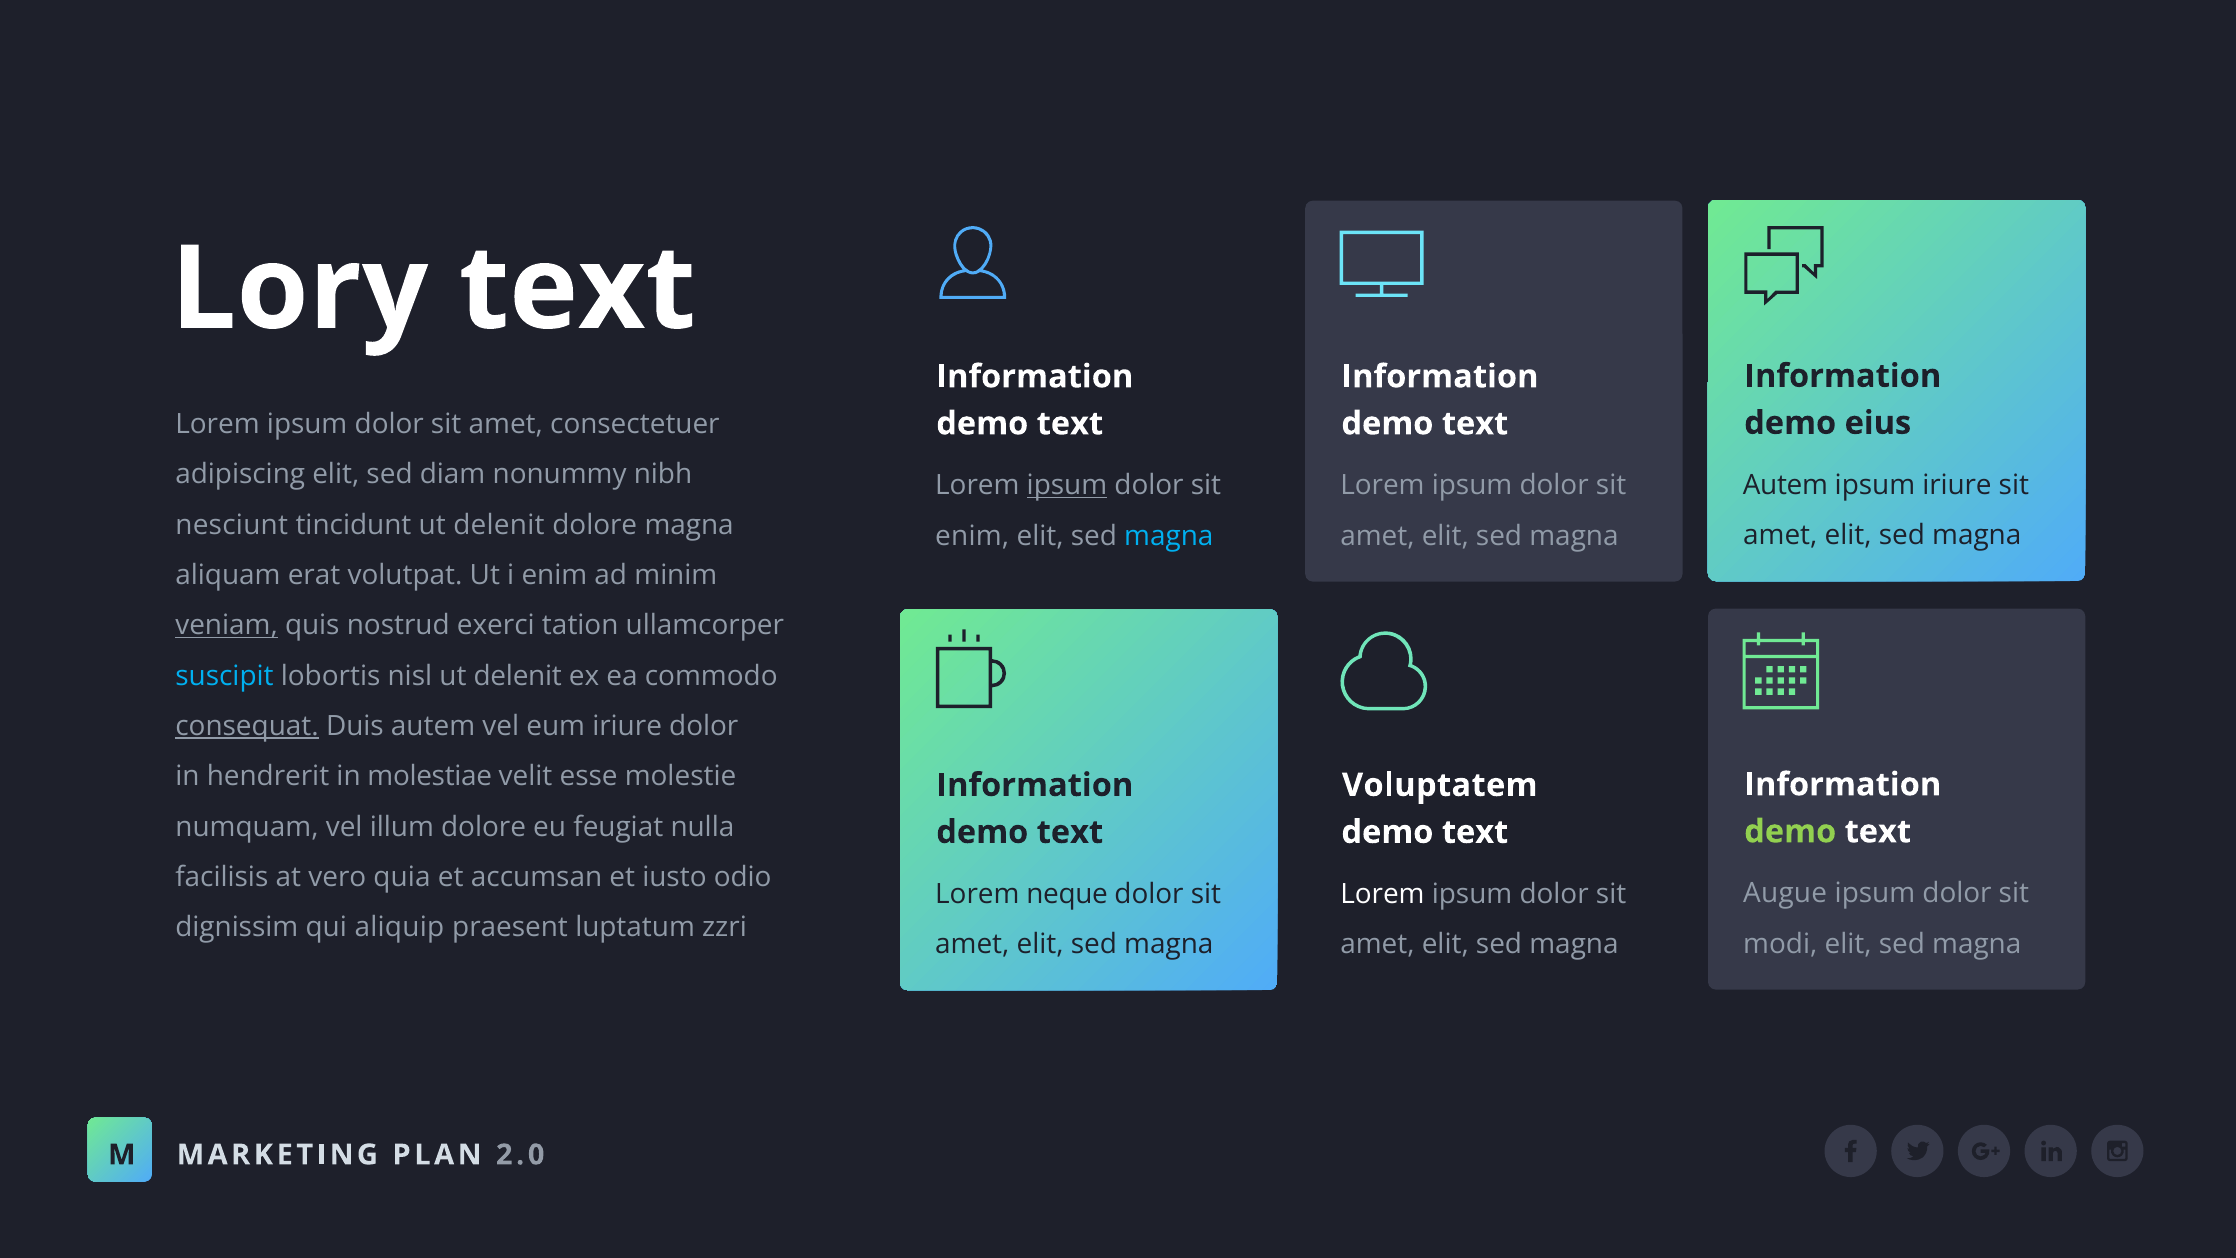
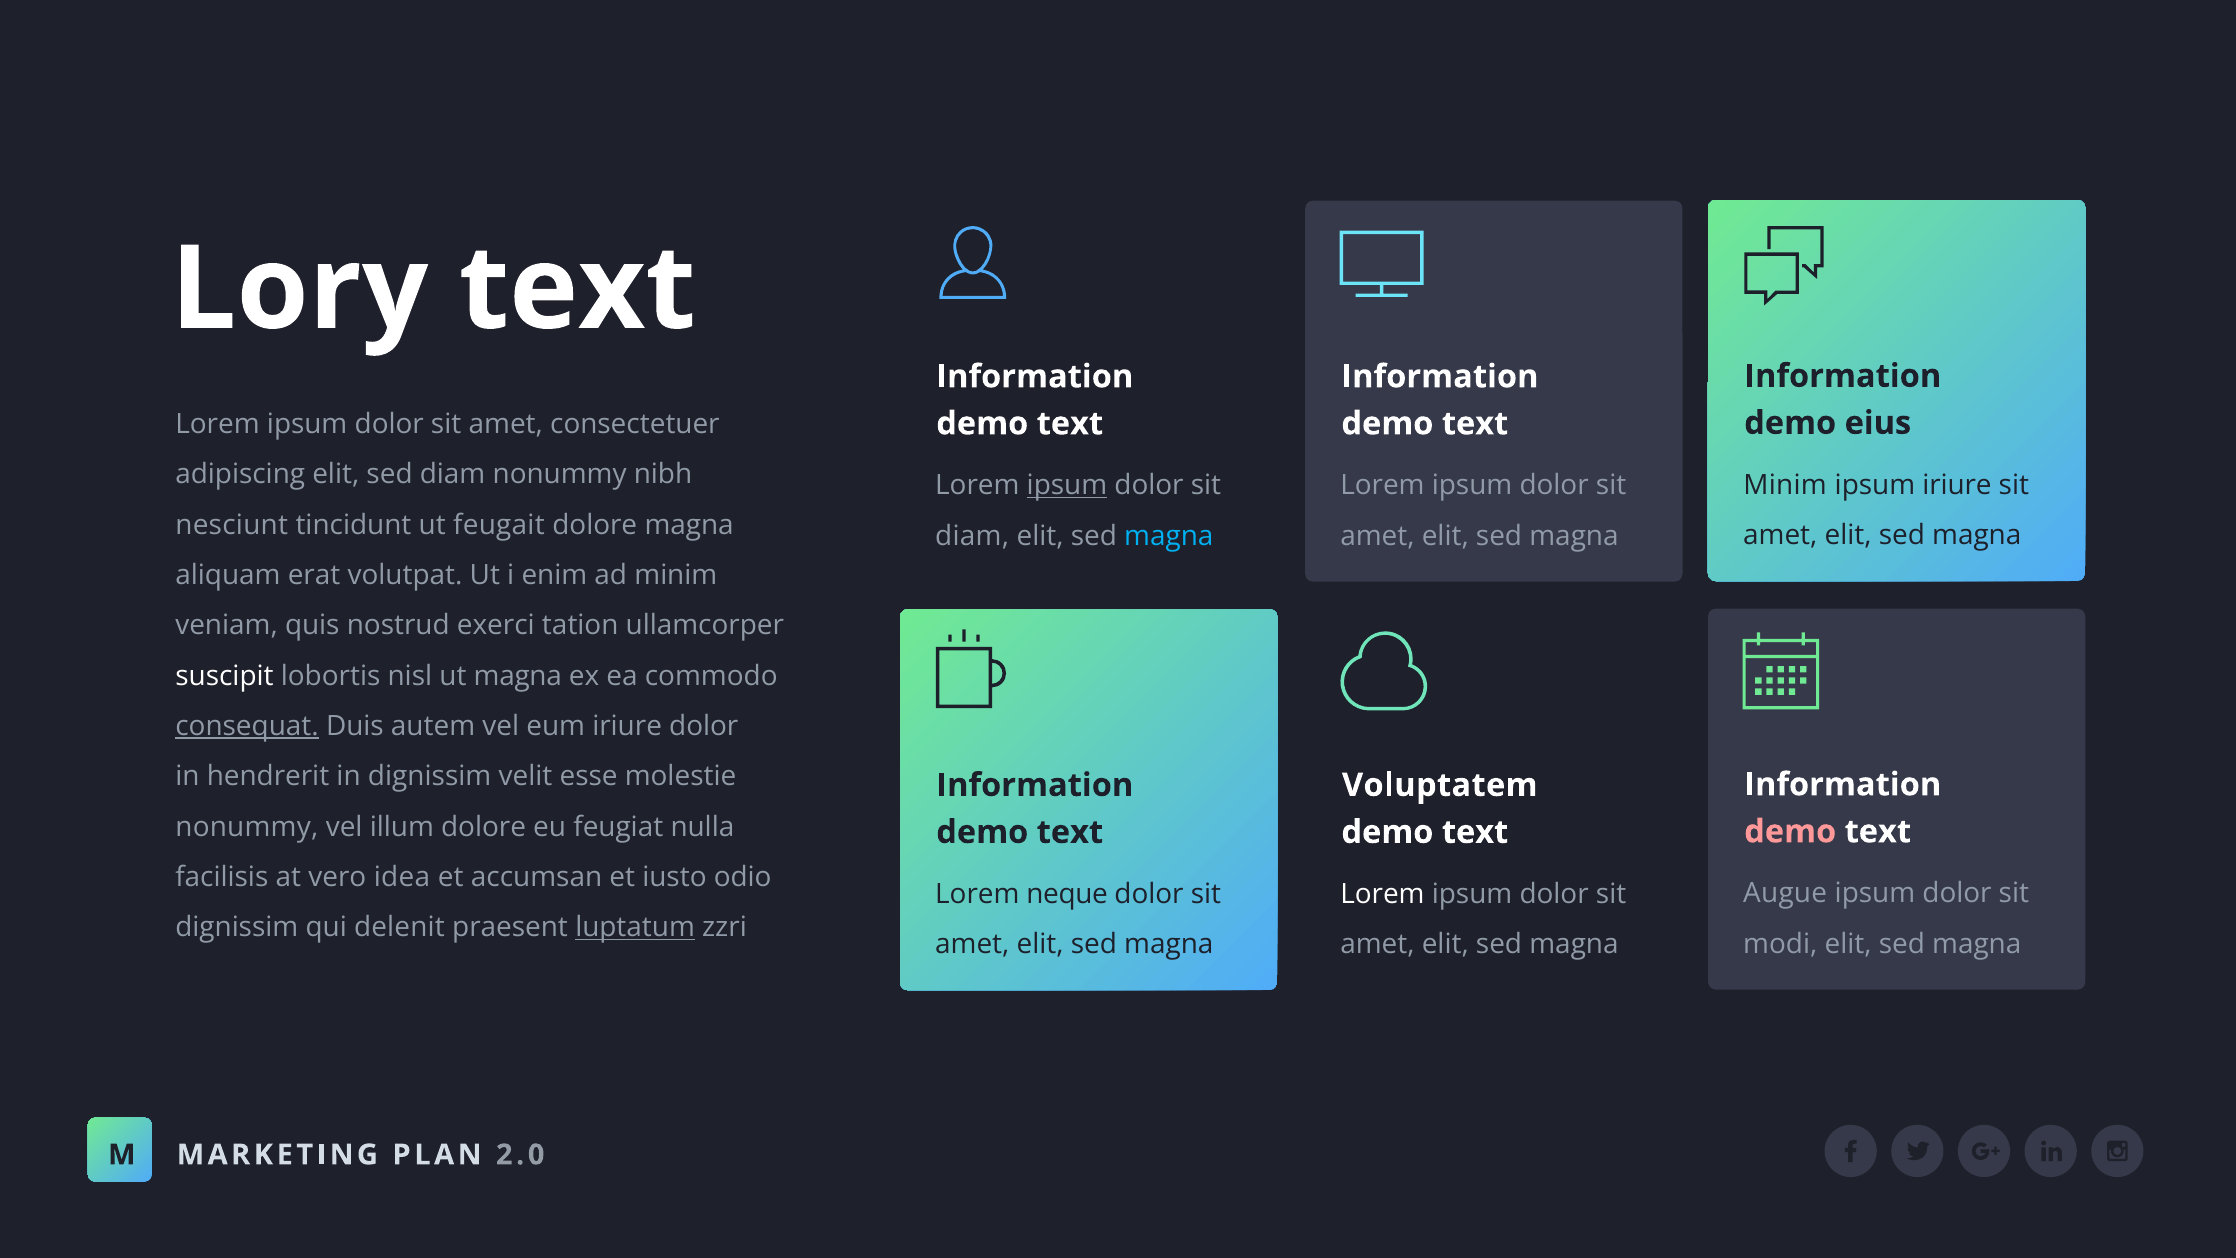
Autem: Autem -> Minim (1785, 485)
tincidunt ut delenit: delenit -> feugait (499, 525)
enim: enim -> diam (972, 536)
veniam underline: present -> none (227, 625)
suscipit colour: light blue -> white (224, 676)
nisl ut delenit: delenit -> magna (518, 676)
in molestiae: molestiae -> dignissim (430, 776)
numquam: numquam -> nonummy (247, 827)
demo colour: light green -> pink (1790, 831)
quia: quia -> idea (402, 877)
aliquip: aliquip -> delenit (399, 927)
luptatum underline: none -> present (635, 927)
